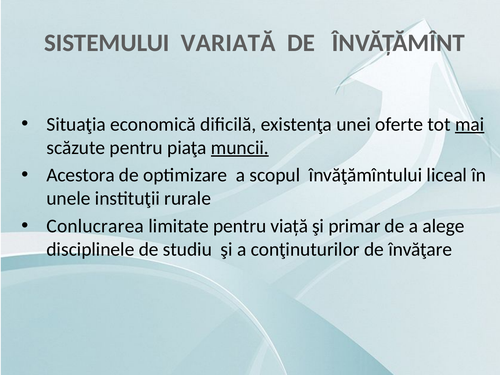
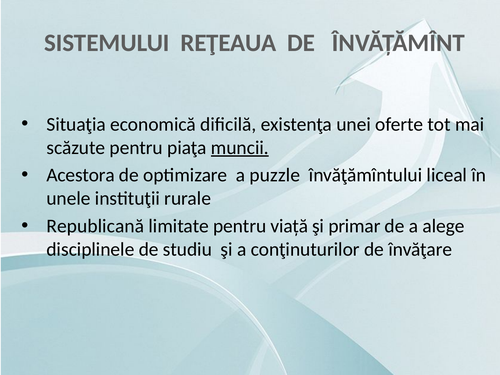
VARIATĂ: VARIATĂ -> REŢEAUA (228, 43)
mai underline: present -> none (470, 124)
scopul: scopul -> puzzle (275, 175)
Conlucrarea: Conlucrarea -> Republicană (95, 226)
